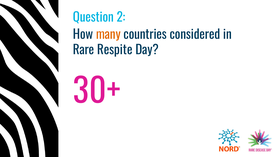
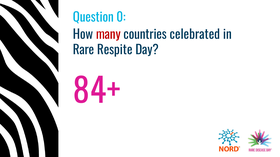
2: 2 -> 0 (121, 18)
many colour: orange -> red (108, 35)
considered: considered -> celebrated (195, 35)
30+: 30+ -> 84+ (97, 92)
